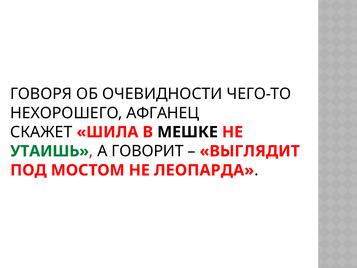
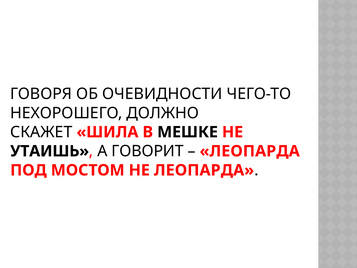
АФГАНЕЦ: АФГАНЕЦ -> ДОЛЖНО (163, 113)
УТАИШЬ colour: green -> black (50, 151)
ВЫГЛЯДИТ: ВЫГЛЯДИТ -> ЛЕОПАРДА (250, 151)
